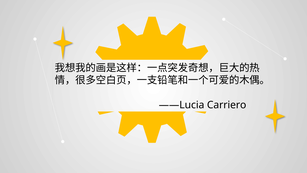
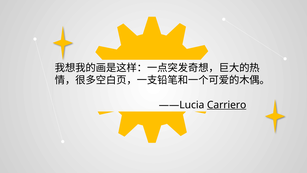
Carriero underline: none -> present (227, 105)
